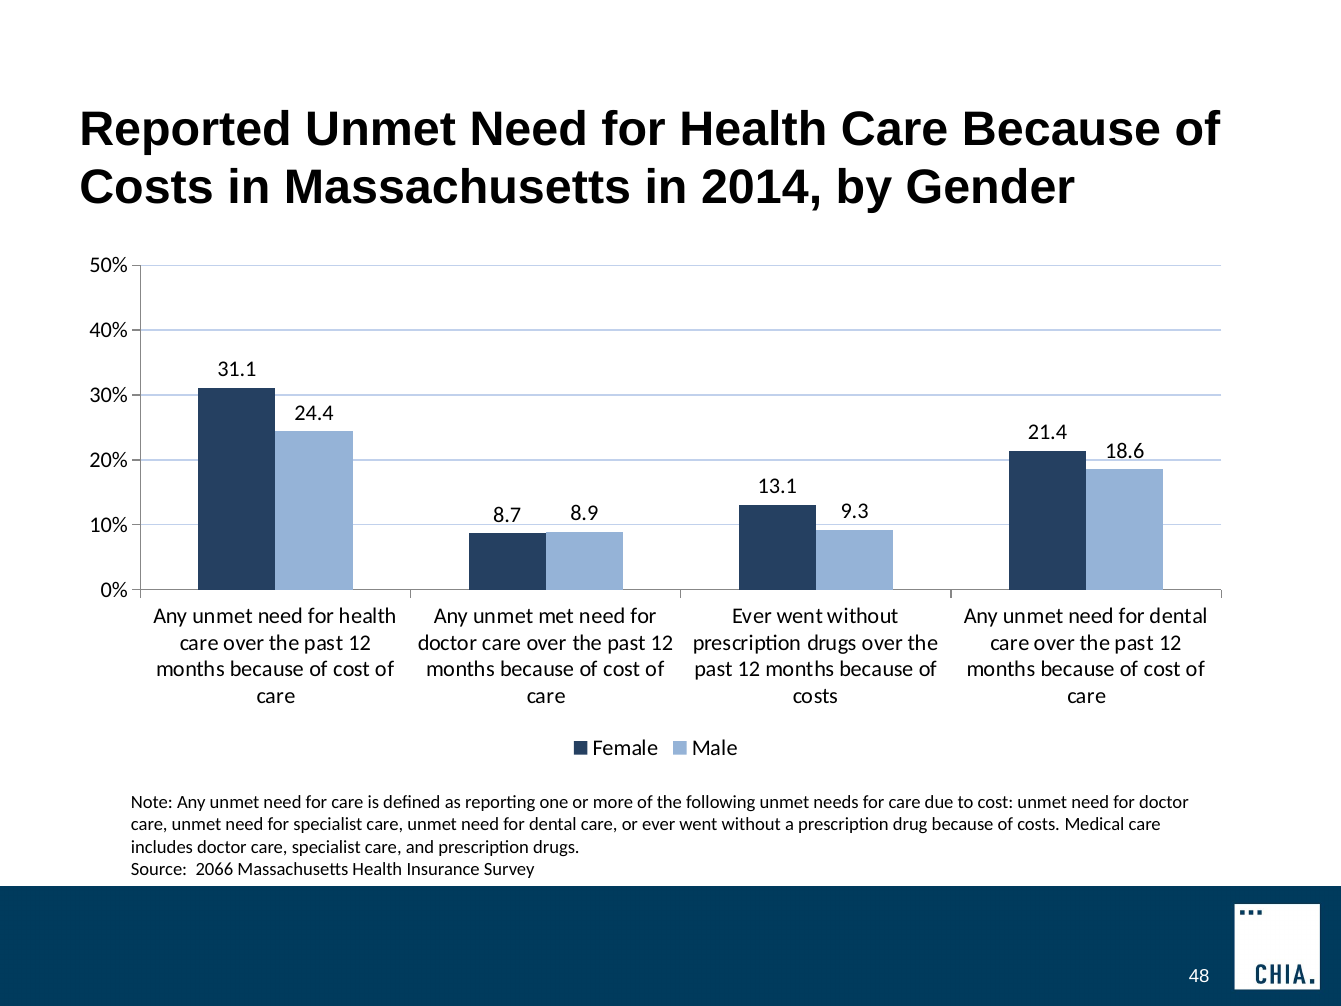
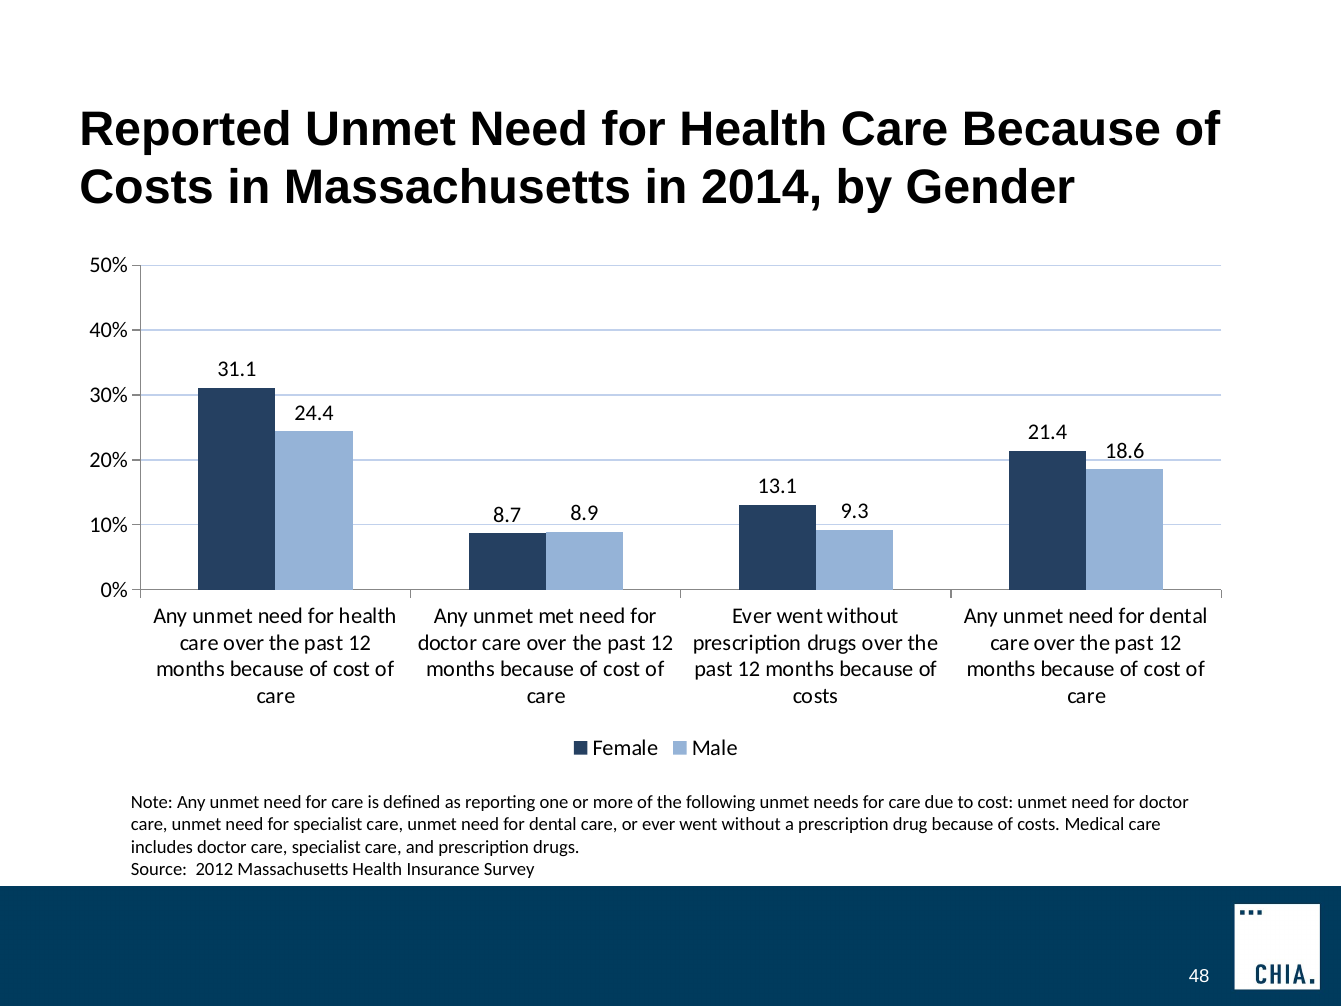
2066: 2066 -> 2012 (214, 869)
